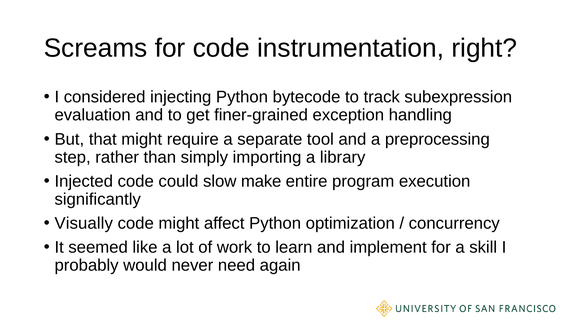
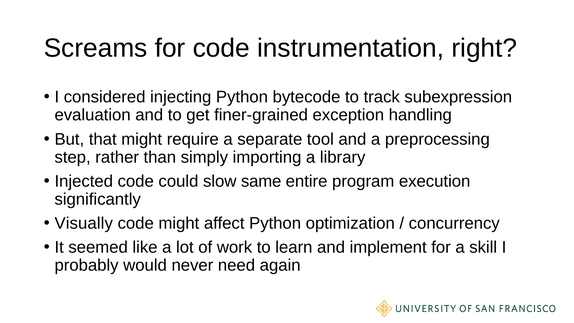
make: make -> same (261, 181)
